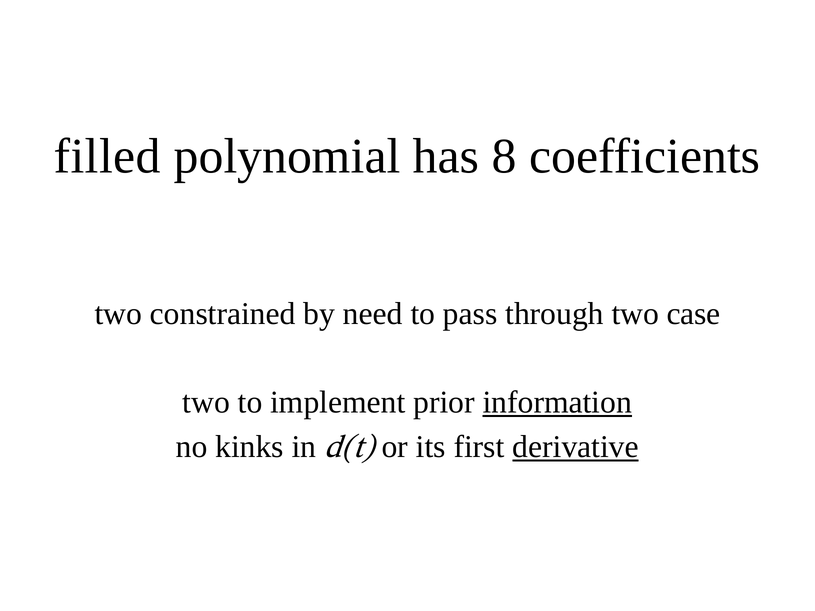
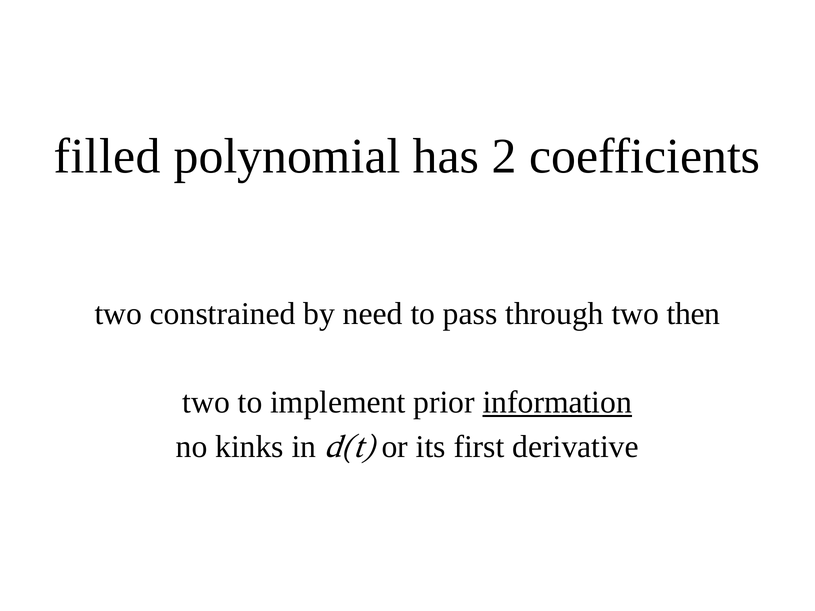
8: 8 -> 2 (504, 156)
case: case -> then (693, 314)
derivative underline: present -> none (576, 447)
